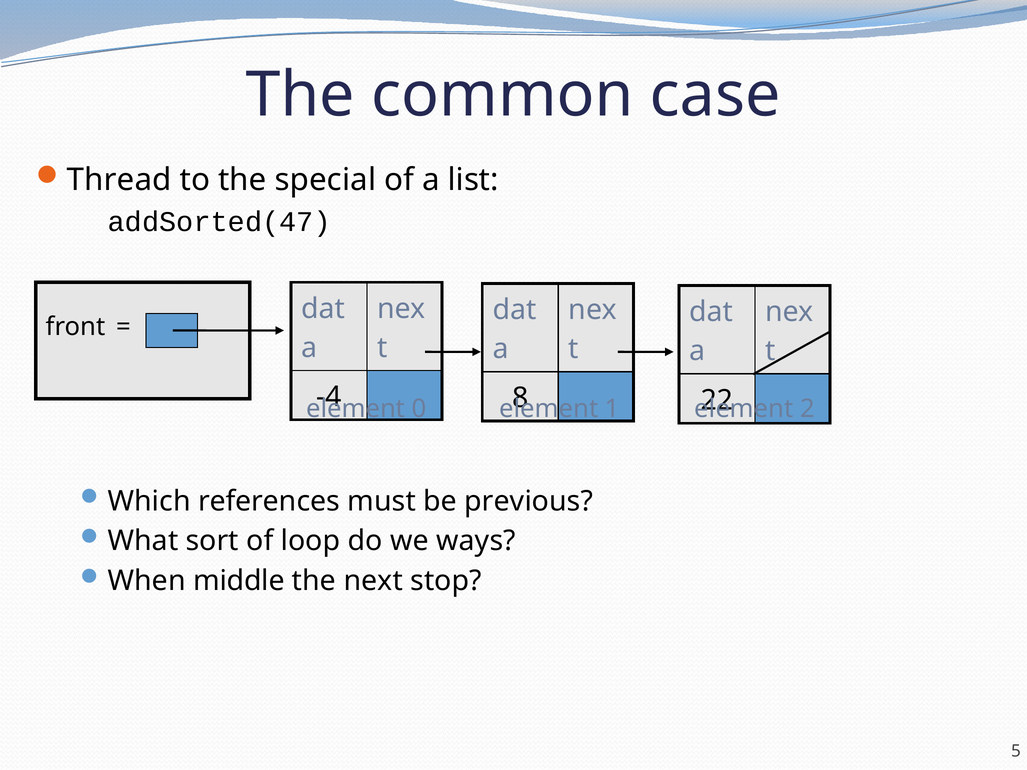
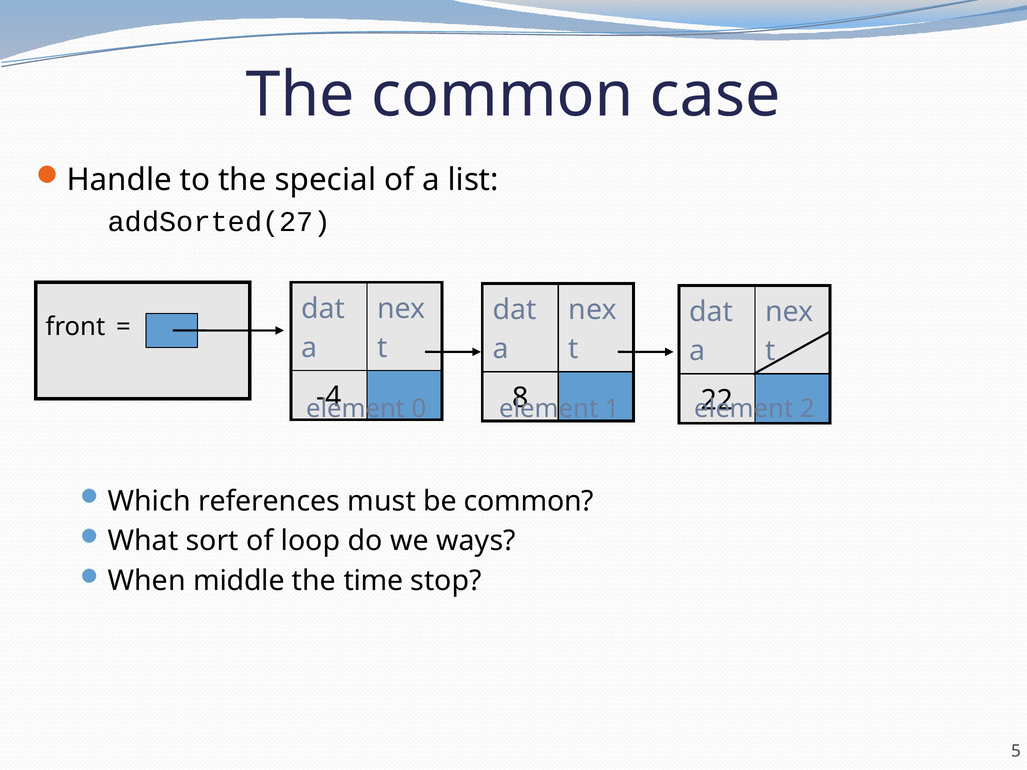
Thread: Thread -> Handle (119, 180)
addSorted(47: addSorted(47 -> addSorted(27 (219, 222)
be previous: previous -> common (529, 501)
next: next -> time (373, 581)
